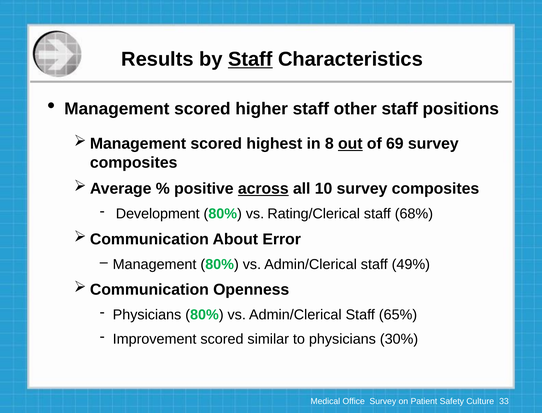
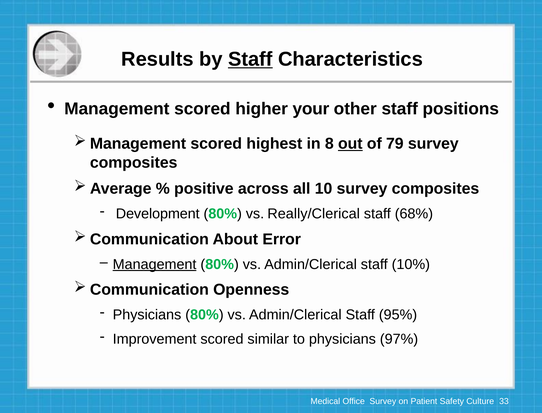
higher staff: staff -> your (311, 109)
69: 69 -> 79 (395, 144)
across underline: present -> none (263, 189)
Rating/Clerical: Rating/Clerical -> Really/Clerical (314, 214)
Management underline: none -> present (155, 264)
49%: 49% -> 10% (411, 264)
65%: 65% -> 95% (398, 315)
30%: 30% -> 97% (399, 339)
